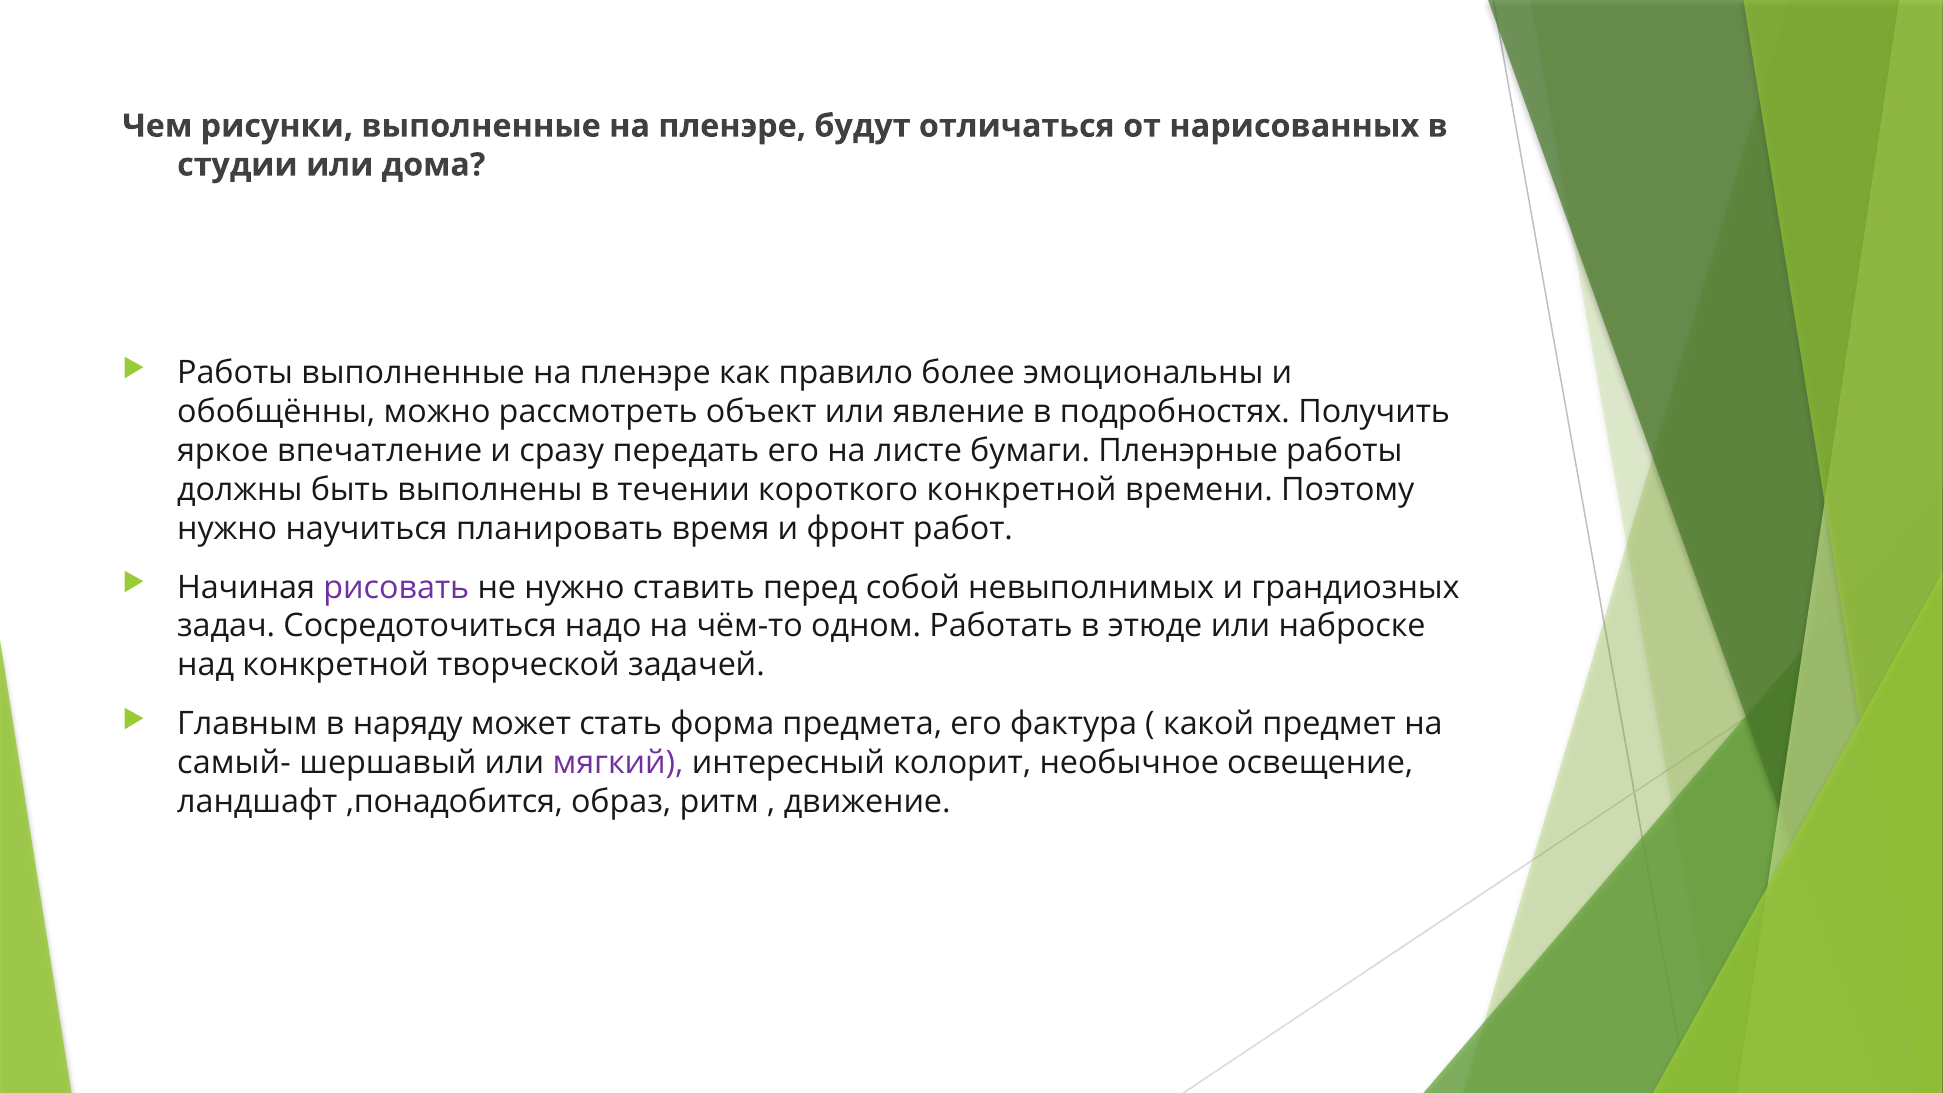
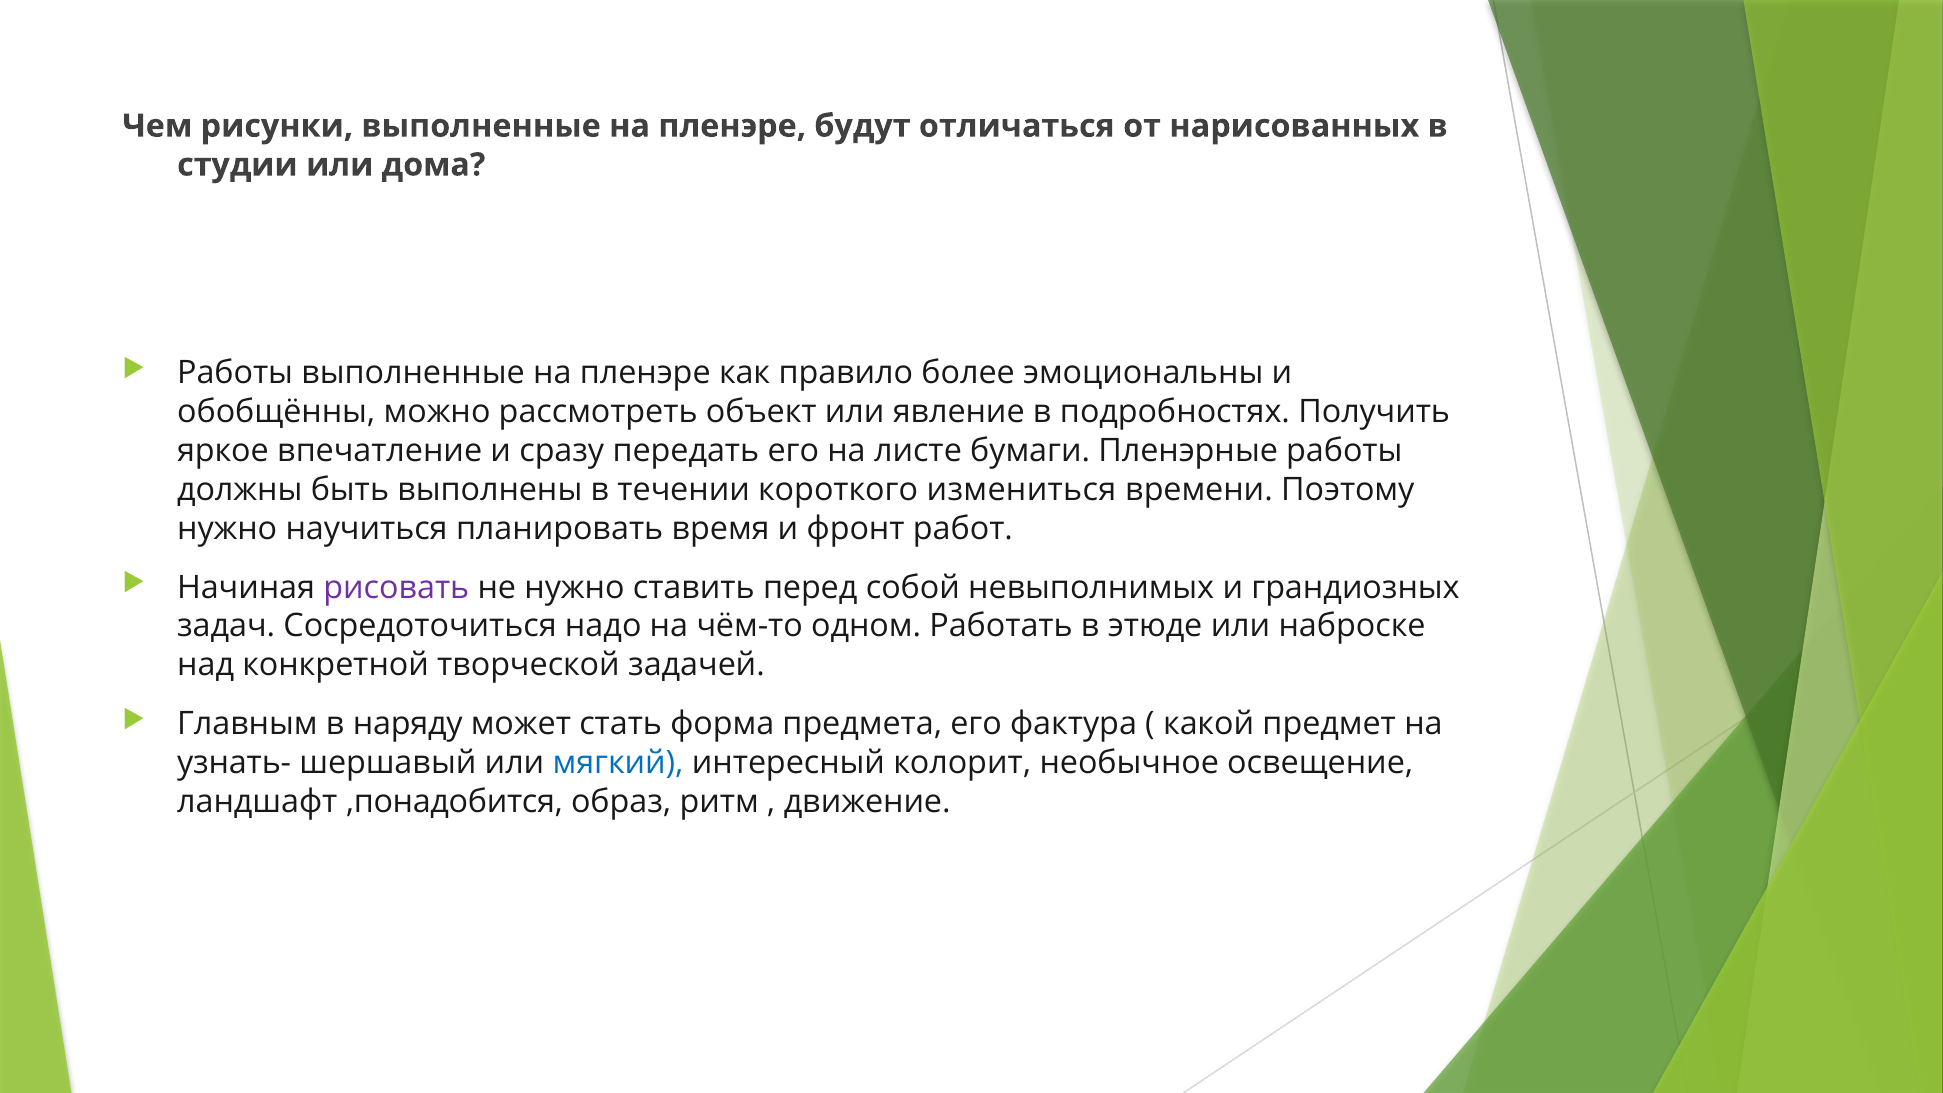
короткого конкретной: конкретной -> измениться (1021, 490)
самый-: самый- -> узнать- (234, 763)
мягкий colour: purple -> blue (618, 763)
